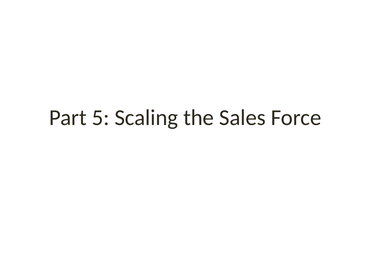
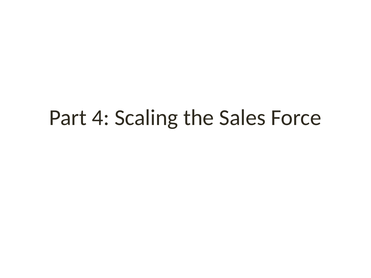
5: 5 -> 4 (101, 118)
